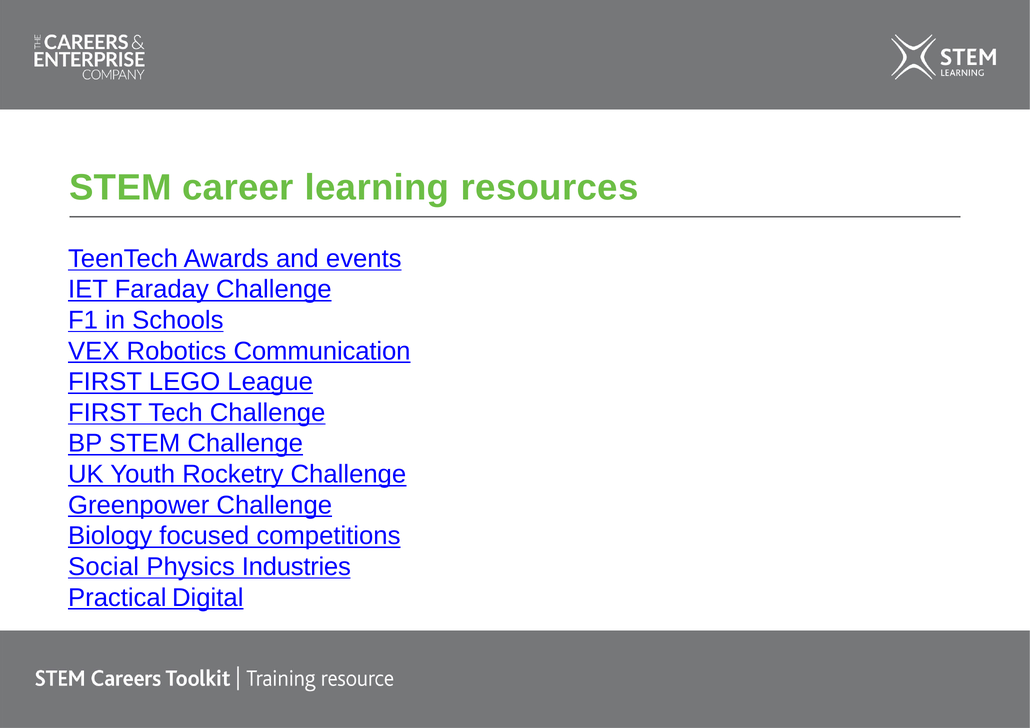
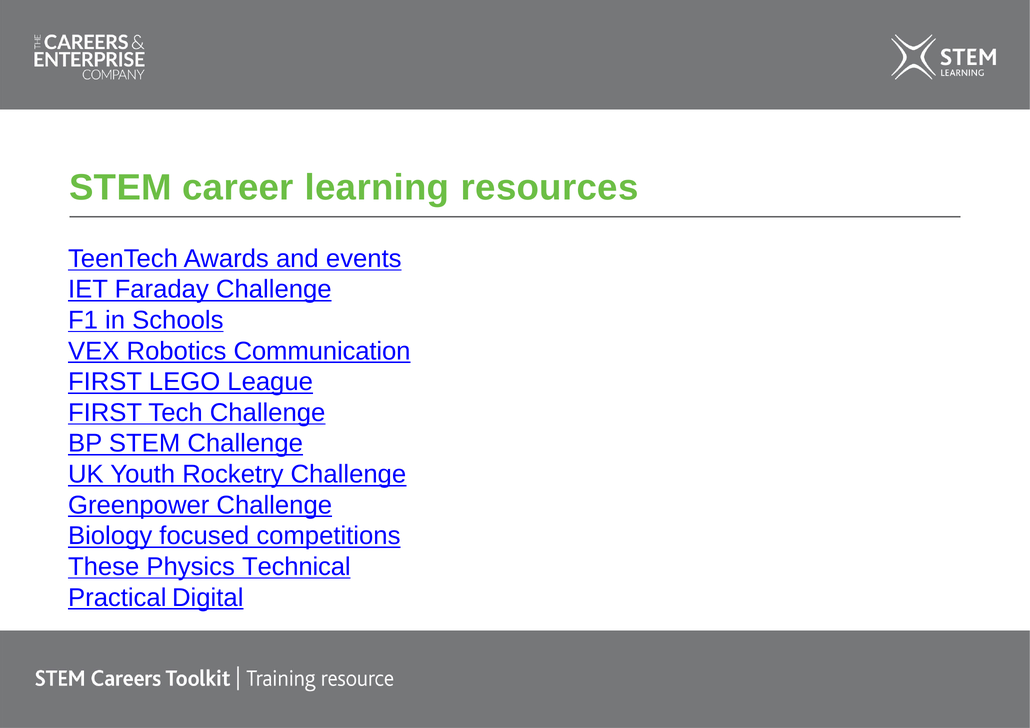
Social: Social -> These (104, 567)
Industries: Industries -> Technical (296, 567)
